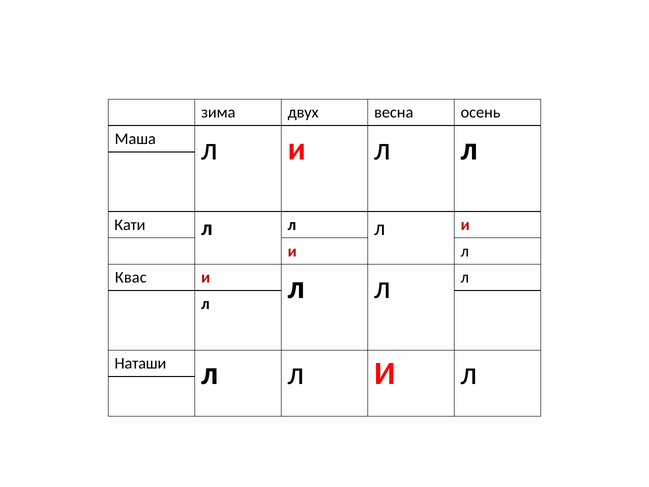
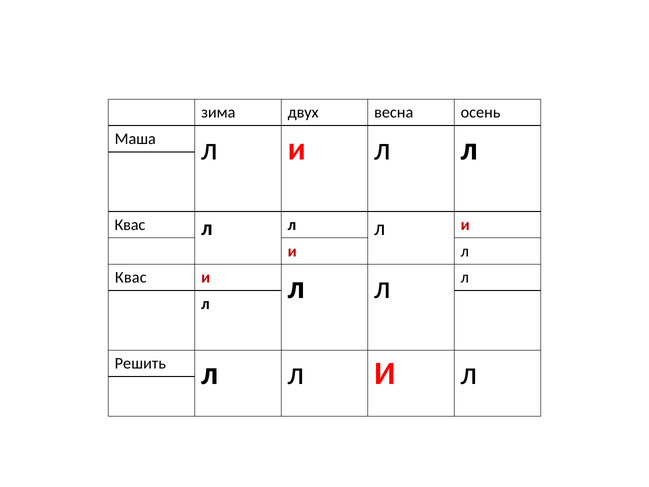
Кати: Кати -> Квас (130, 225)
Наташи: Наташи -> Решить (140, 363)
